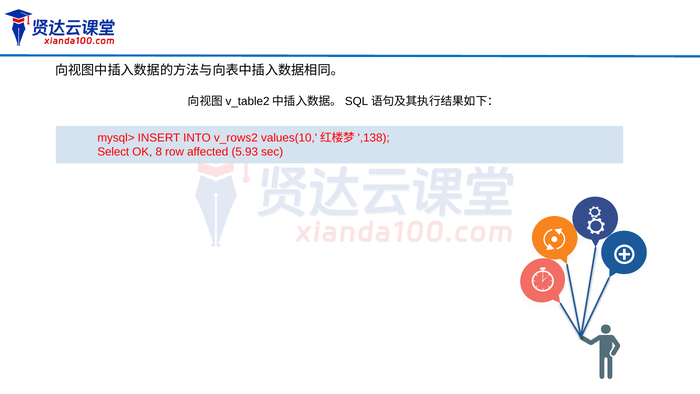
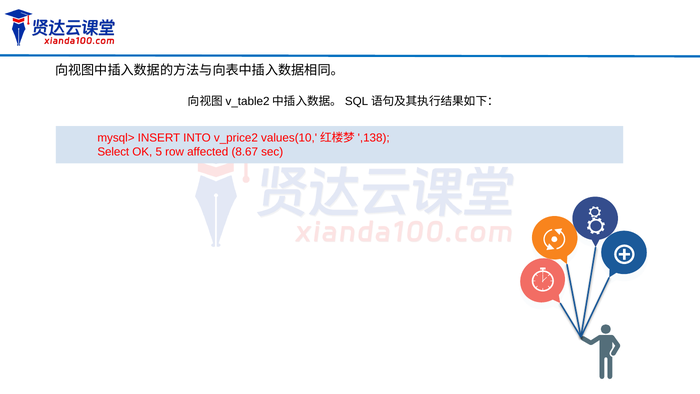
v_rows2: v_rows2 -> v_price2 (236, 138)
8: 8 -> 5 (159, 152)
5.93: 5.93 -> 8.67 (245, 152)
